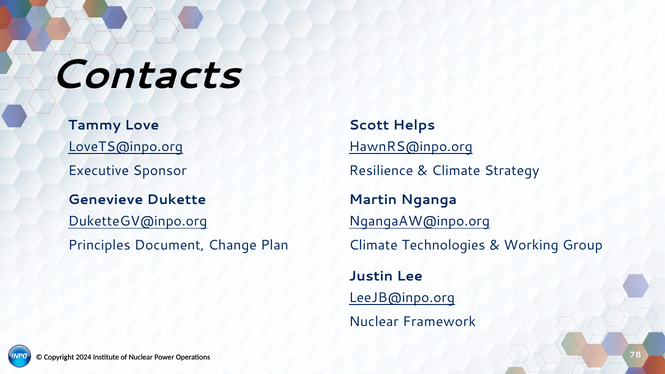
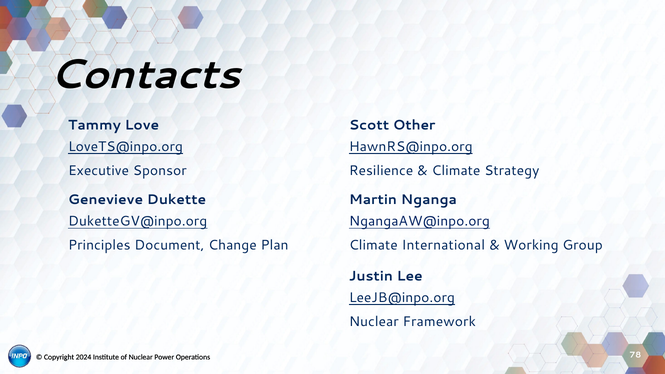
Helps: Helps -> Other (414, 125)
Technologies: Technologies -> International (443, 245)
